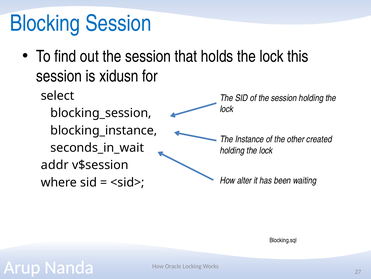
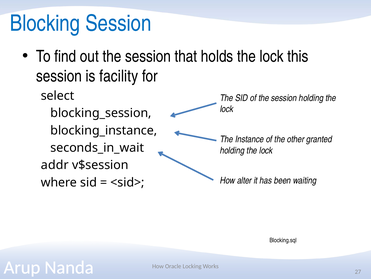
xidusn: xidusn -> facility (119, 76)
created: created -> granted (319, 139)
